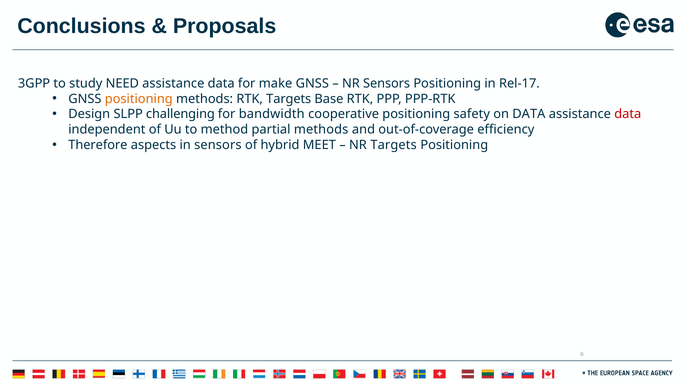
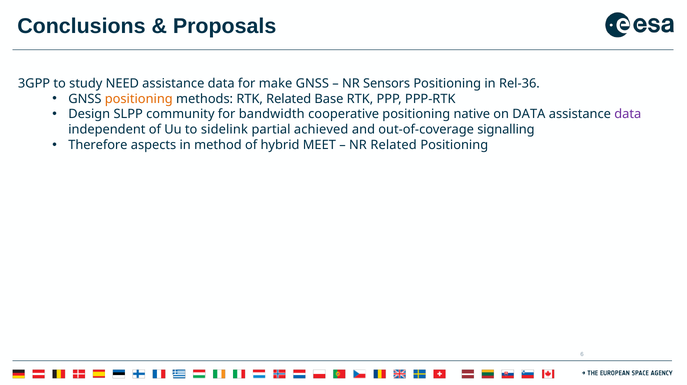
Rel-17: Rel-17 -> Rel-36 (519, 83)
RTK Targets: Targets -> Related (289, 99)
challenging: challenging -> community (180, 114)
safety: safety -> native (472, 114)
data colour: red -> purple (628, 114)
method: method -> sidelink (224, 130)
partial methods: methods -> achieved (321, 130)
efficiency: efficiency -> signalling (506, 130)
in sensors: sensors -> method (218, 145)
NR Targets: Targets -> Related (394, 145)
